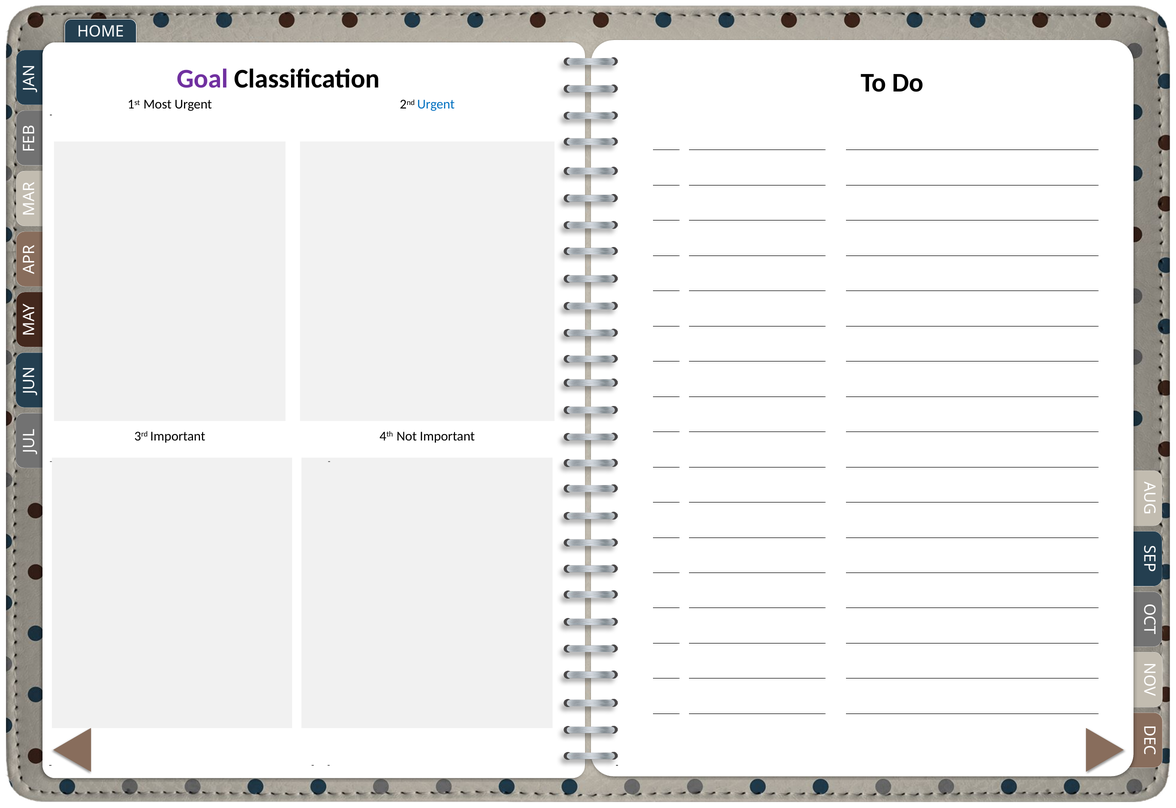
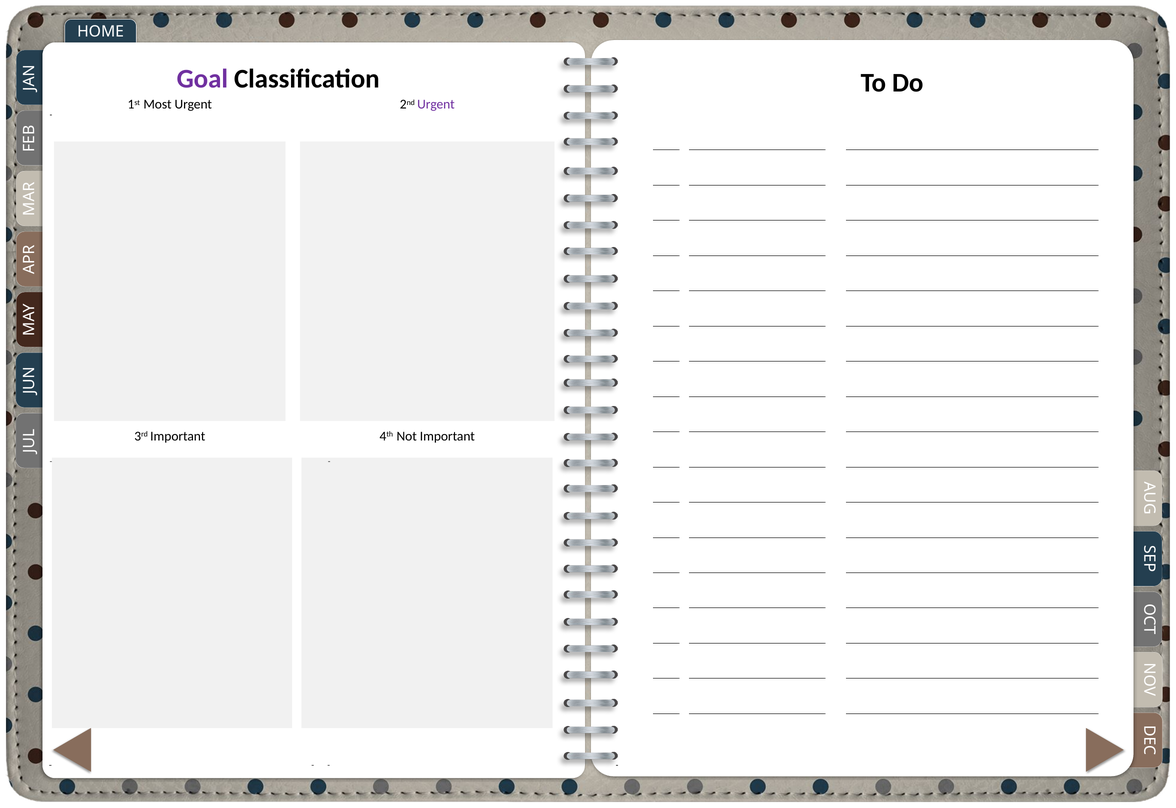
Urgent colour: blue -> purple (436, 104)
